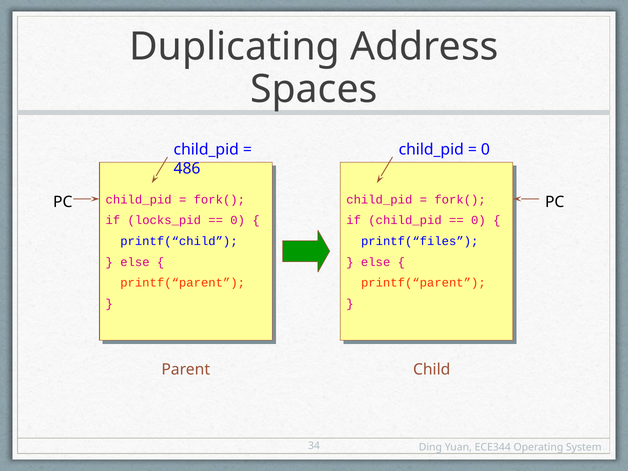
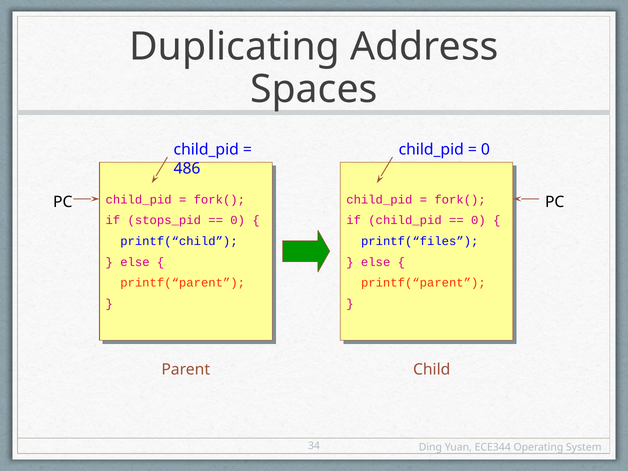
locks_pid: locks_pid -> stops_pid (164, 220)
